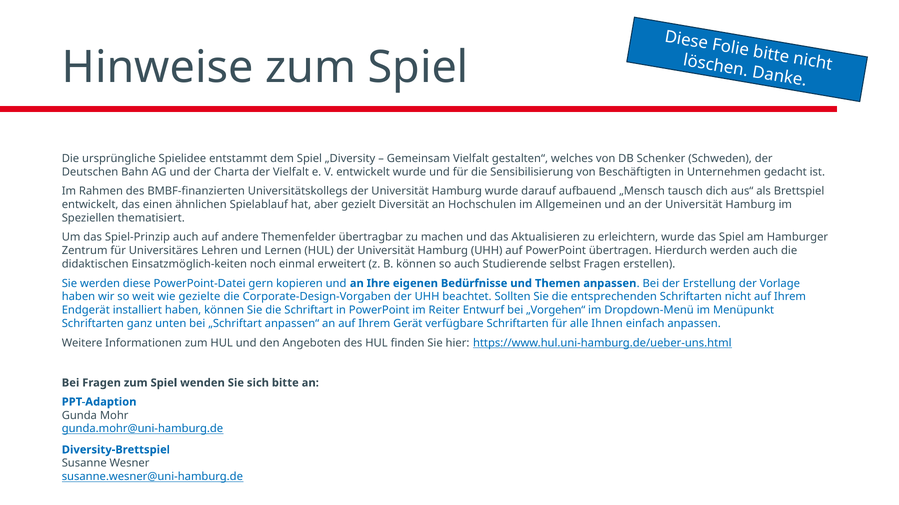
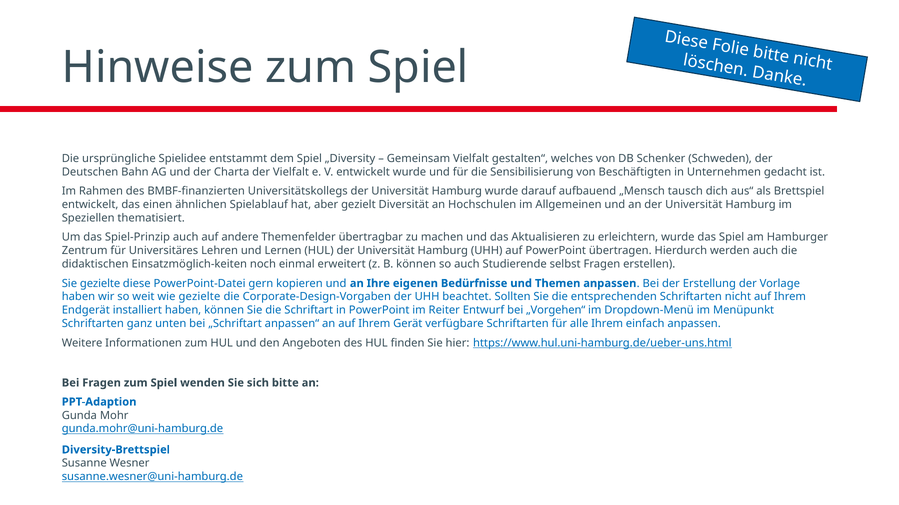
Sie werden: werden -> gezielte (100, 284)
alle Ihnen: Ihnen -> Ihrem (607, 324)
